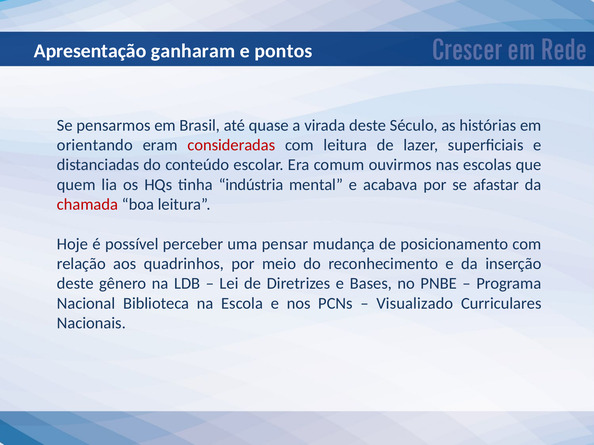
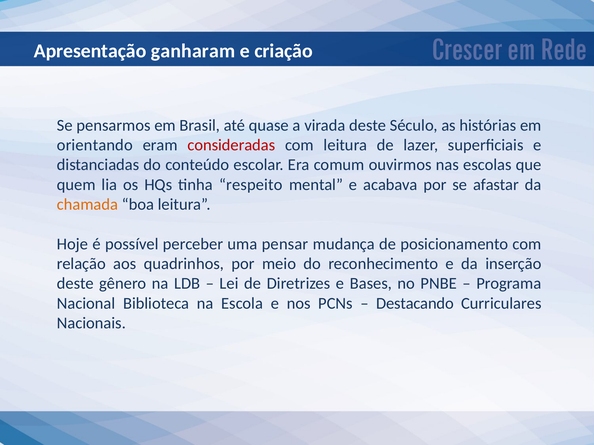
pontos: pontos -> criação (283, 51)
indústria: indústria -> respeito (251, 185)
chamada colour: red -> orange (88, 205)
Visualizado: Visualizado -> Destacando (415, 304)
